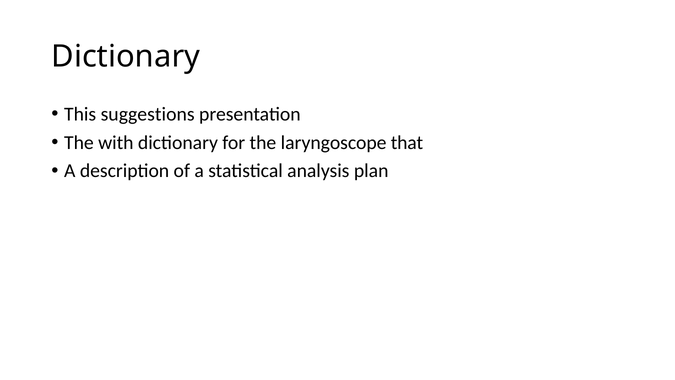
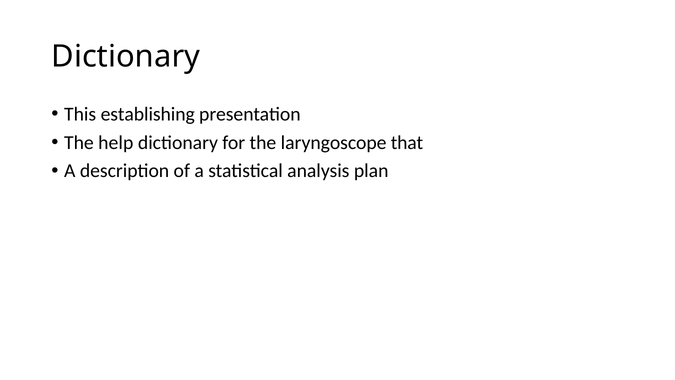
suggestions: suggestions -> establishing (148, 114)
with: with -> help (116, 142)
